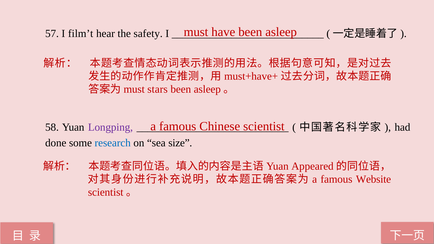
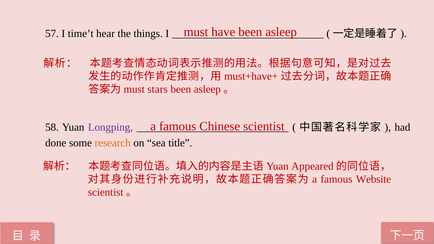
film’t: film’t -> time’t (81, 34)
safety: safety -> things (148, 34)
research colour: blue -> orange (113, 143)
size: size -> title (180, 143)
